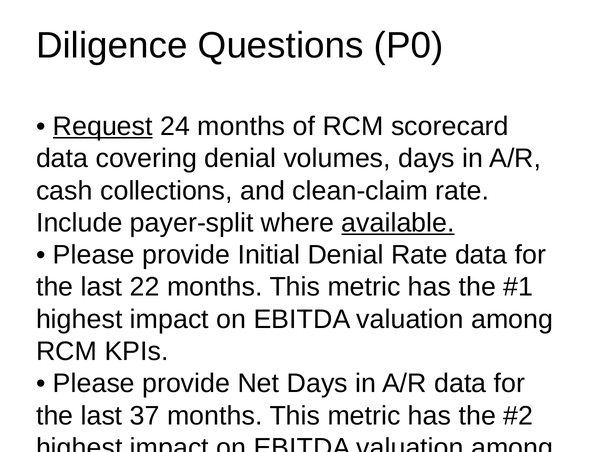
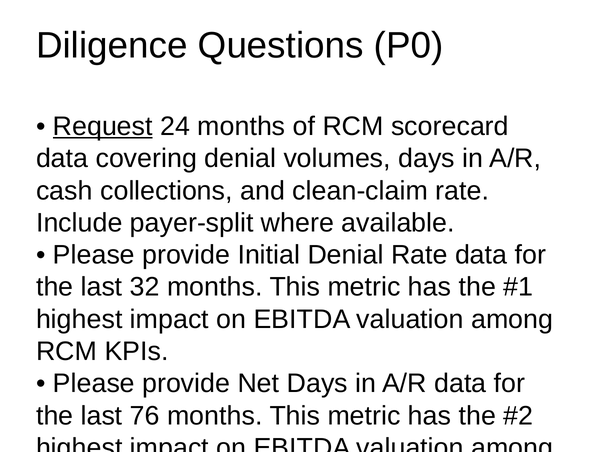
available underline: present -> none (398, 223)
22: 22 -> 32 (145, 287)
37: 37 -> 76 (145, 416)
